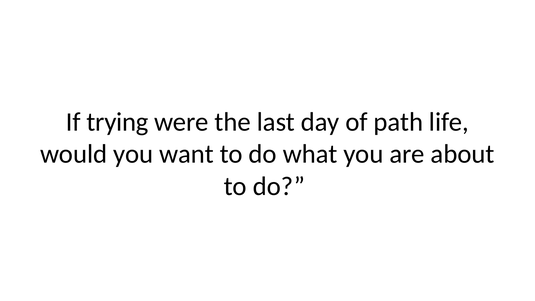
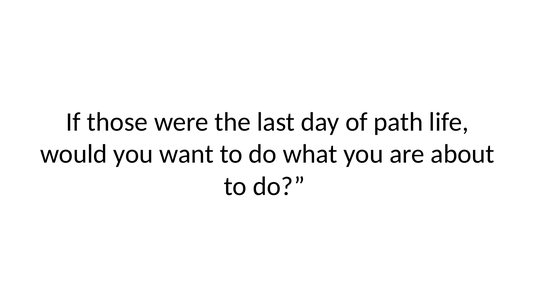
trying: trying -> those (117, 122)
